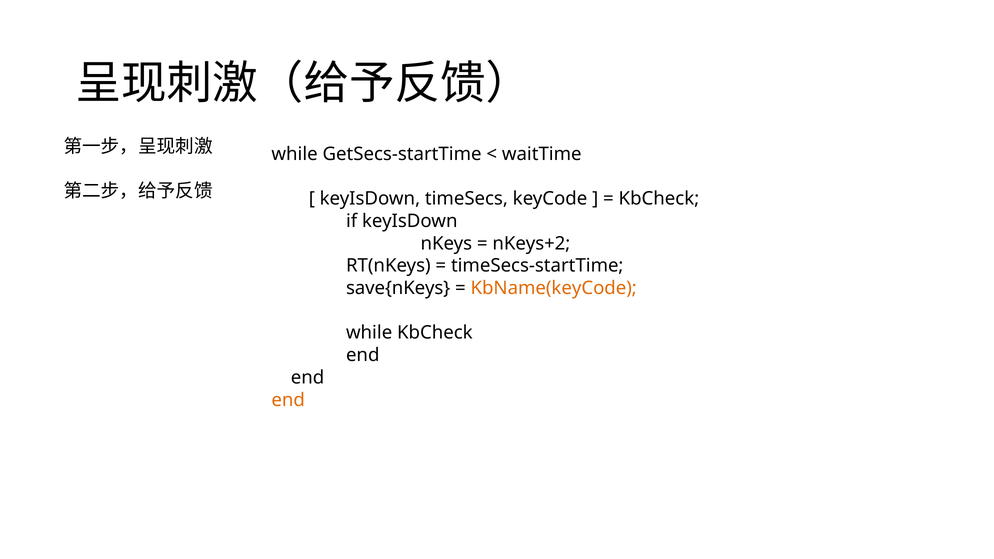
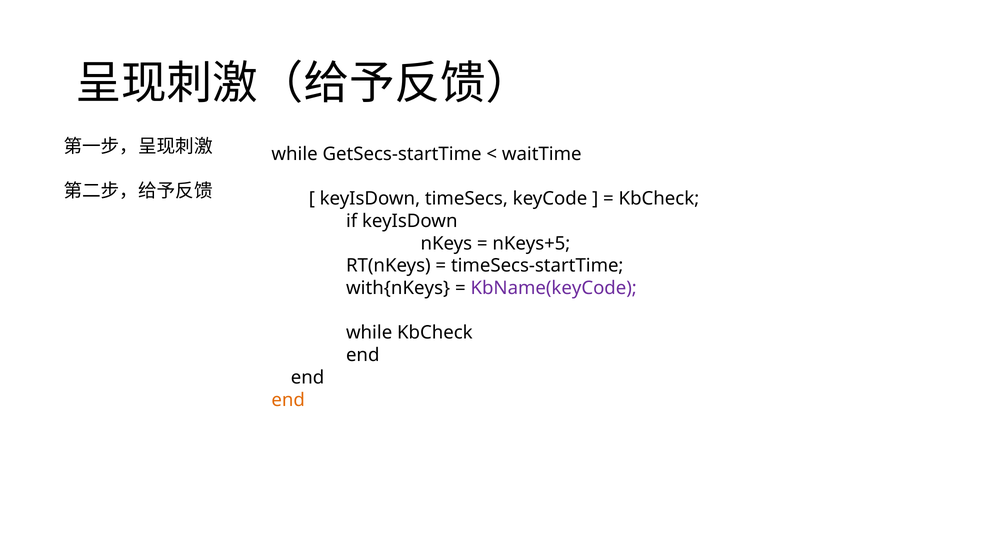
nKeys+2: nKeys+2 -> nKeys+5 (531, 243)
save{nKeys: save{nKeys -> with{nKeys (398, 288)
KbName(keyCode colour: orange -> purple (554, 288)
